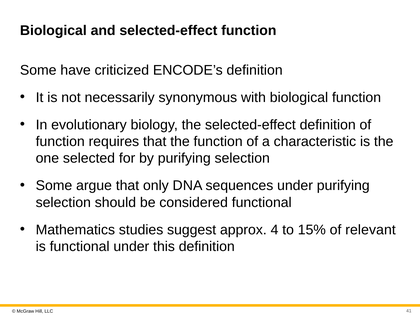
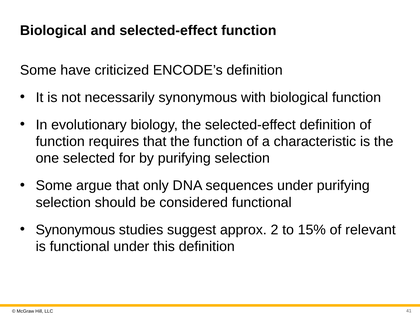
Mathematics: Mathematics -> Synonymous (75, 230)
4: 4 -> 2 (275, 230)
